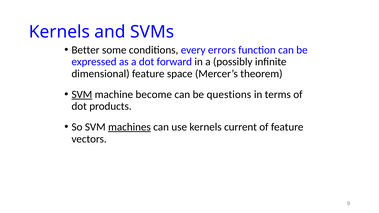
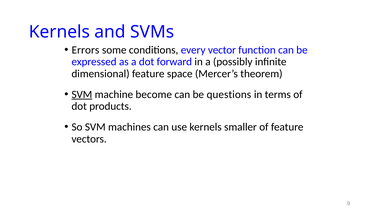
Better: Better -> Errors (85, 50)
errors: errors -> vector (222, 50)
machines underline: present -> none (129, 127)
current: current -> smaller (240, 127)
